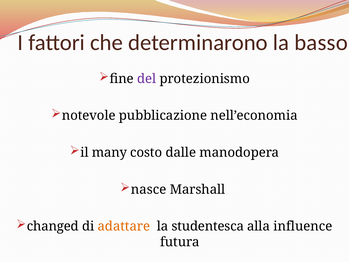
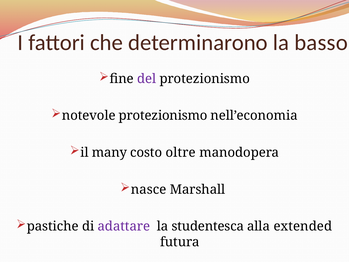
notevole pubblicazione: pubblicazione -> protezionismo (163, 116)
dalle: dalle -> oltre (181, 152)
changed: changed -> pastiche (53, 226)
adattare colour: orange -> purple (124, 226)
influence: influence -> extended (303, 226)
